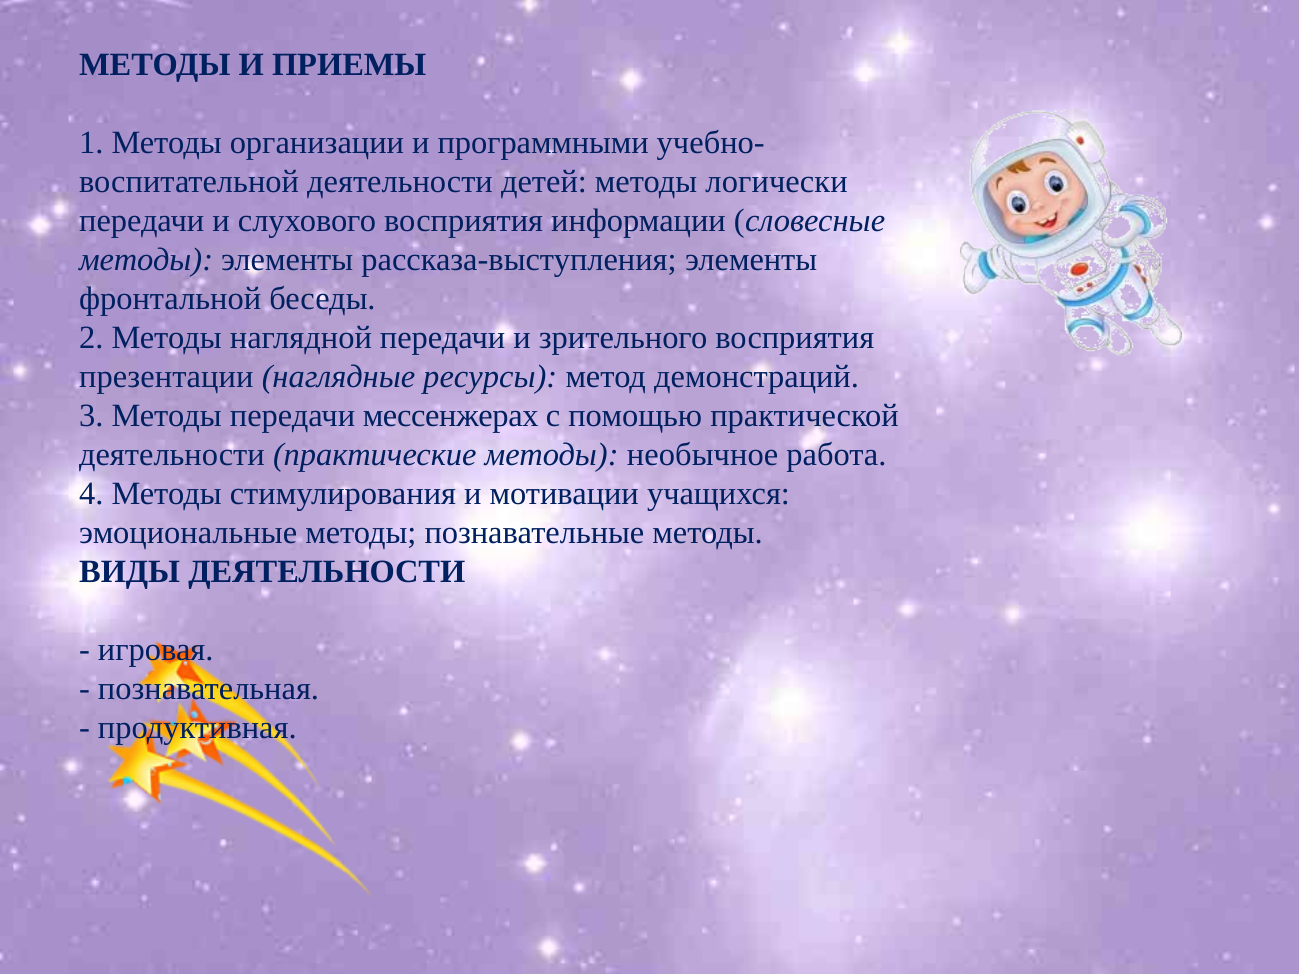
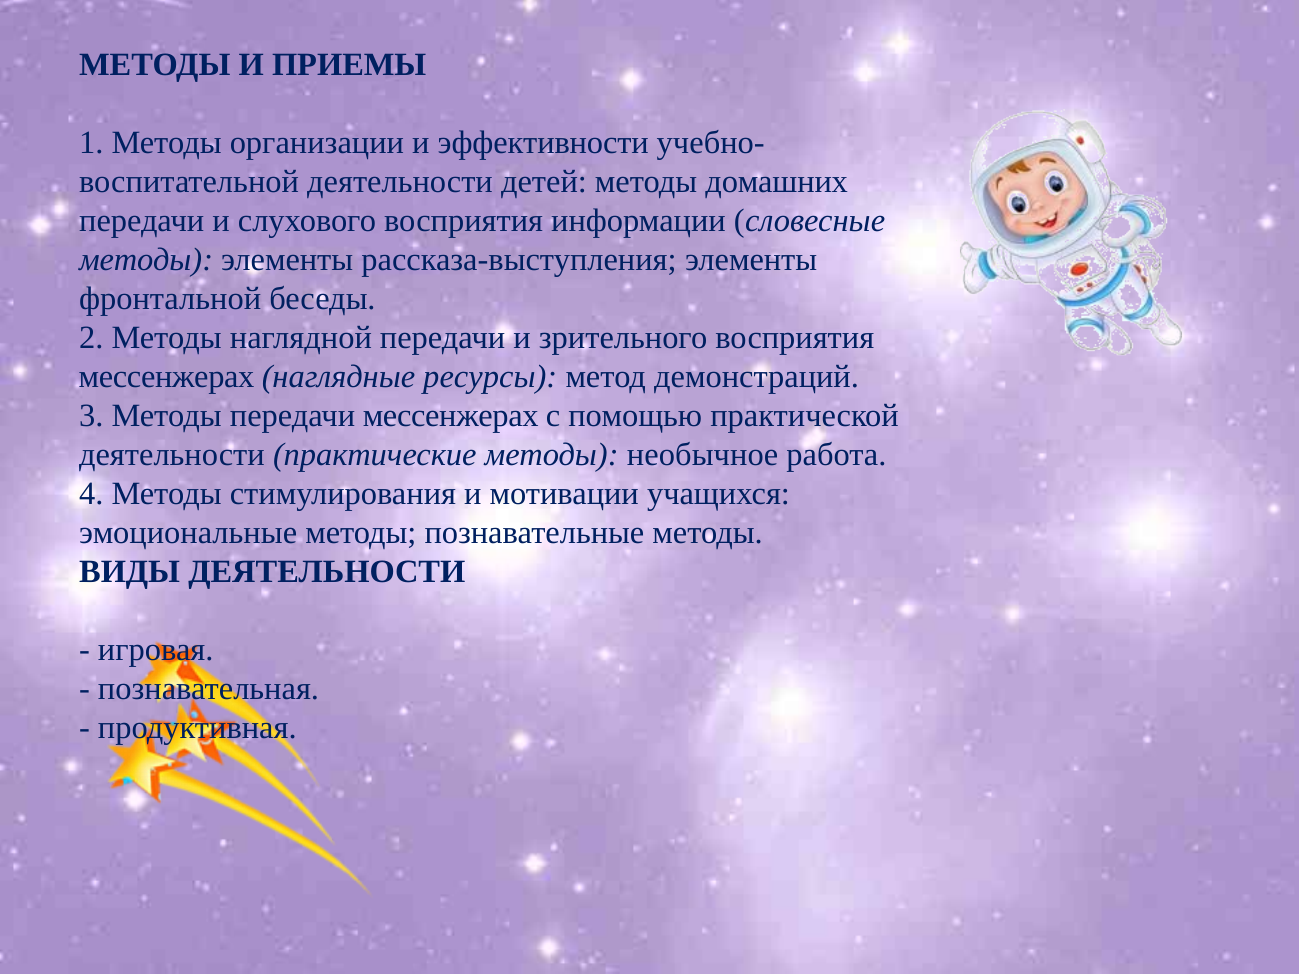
программными: программными -> эффективности (543, 143)
логически: логически -> домашних (777, 182)
презентации: презентации -> мессенжерах (167, 377)
